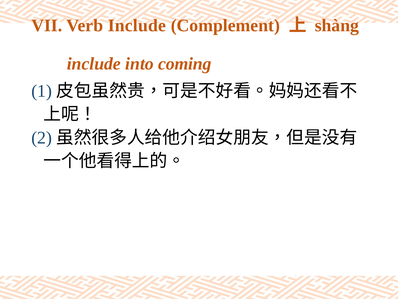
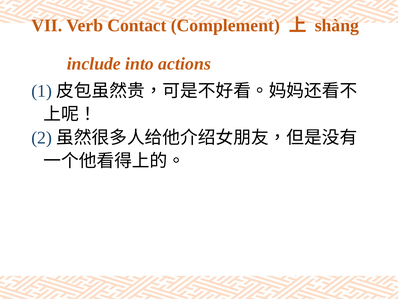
Verb Include: Include -> Contact (137, 26)
coming: coming -> actions (185, 64)
